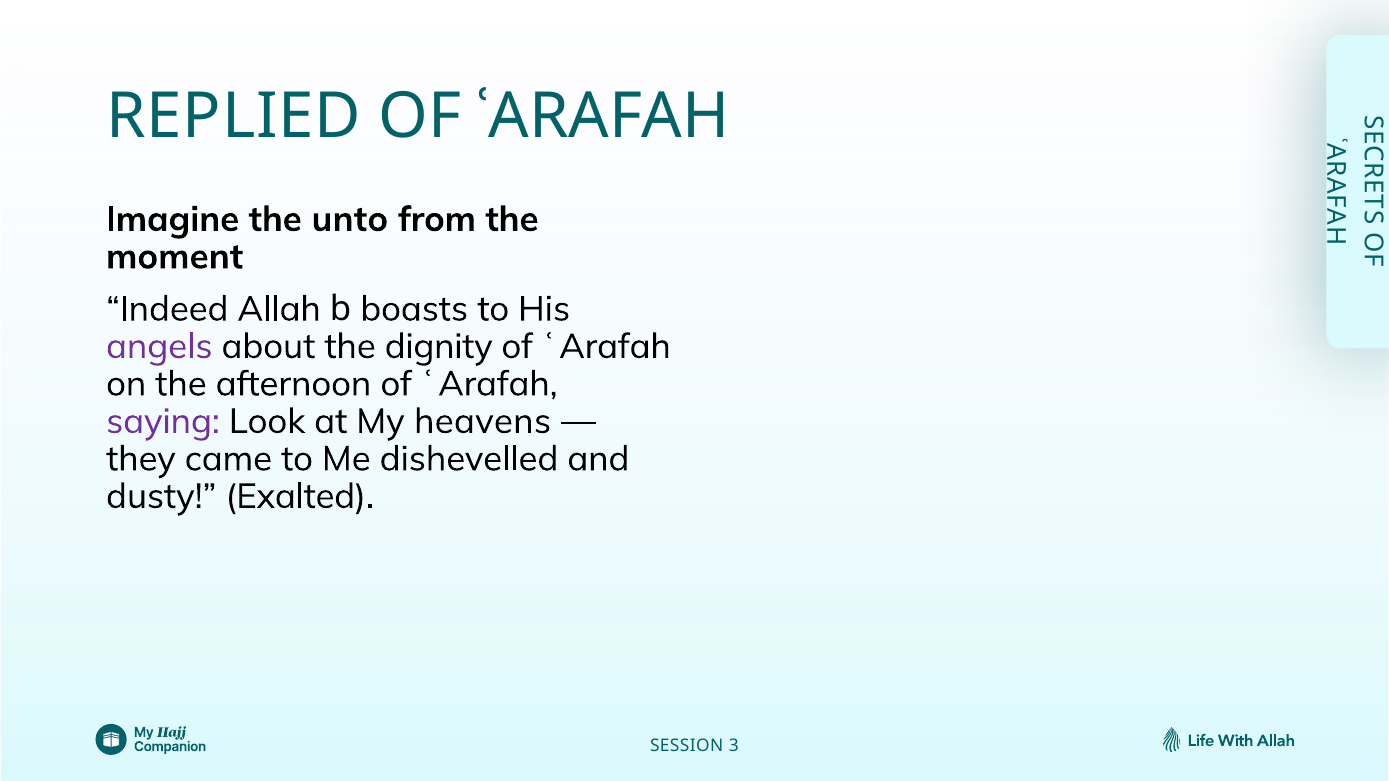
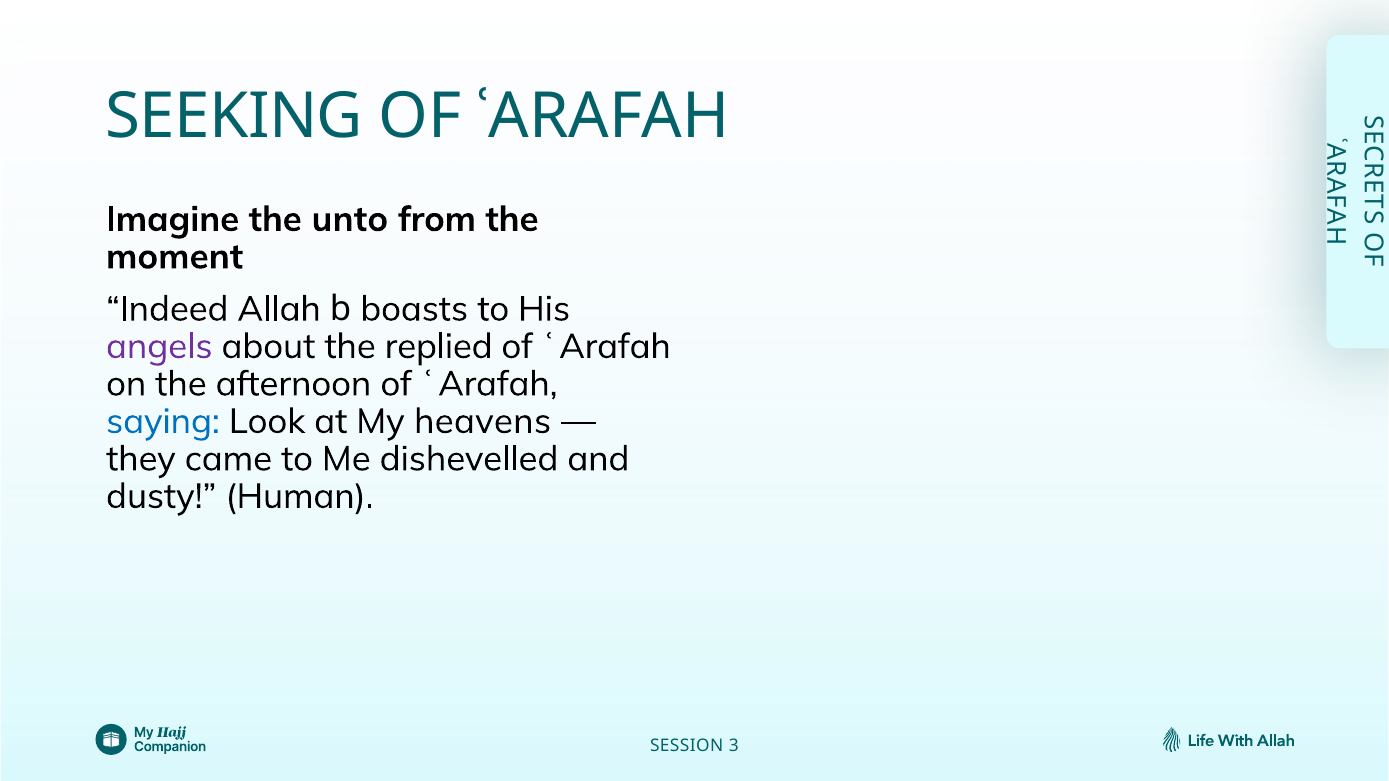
REPLIED: REPLIED -> SEEKING (234, 117)
dignity: dignity -> replied (439, 347)
saying colour: purple -> blue (163, 422)
Exalted: Exalted -> Human (300, 497)
